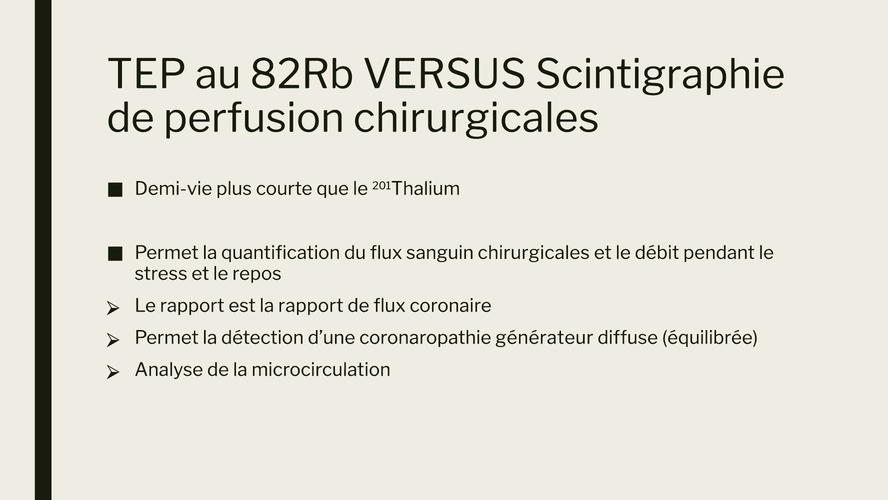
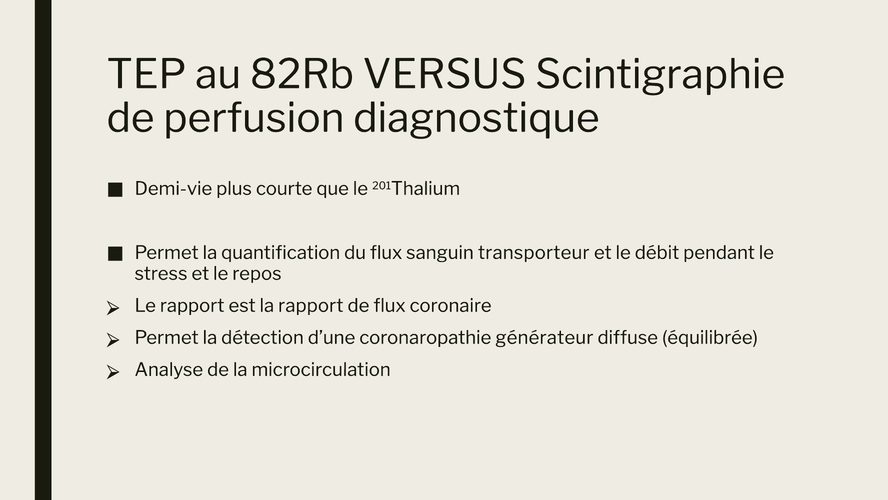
perfusion chirurgicales: chirurgicales -> diagnostique (476, 118)
sanguin chirurgicales: chirurgicales -> transporteur (534, 253)
